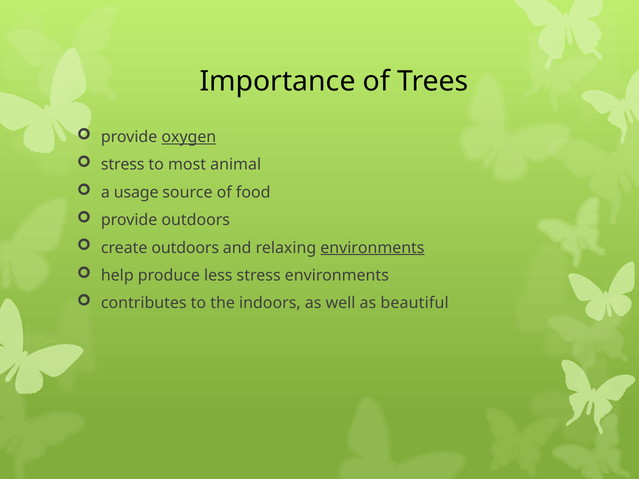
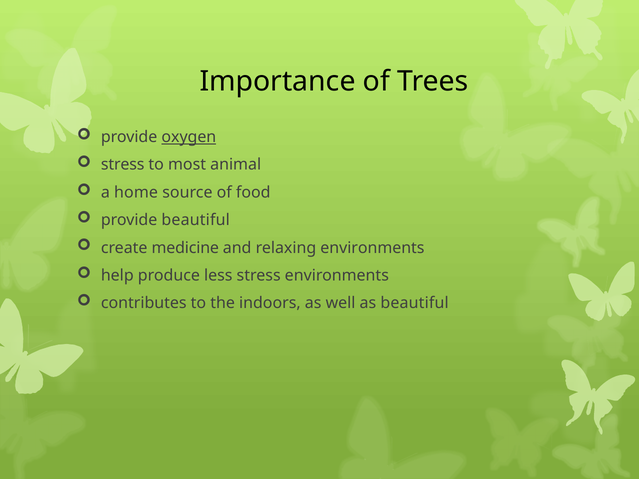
usage: usage -> home (136, 192)
provide outdoors: outdoors -> beautiful (196, 220)
create outdoors: outdoors -> medicine (185, 248)
environments underline: present -> none (372, 248)
